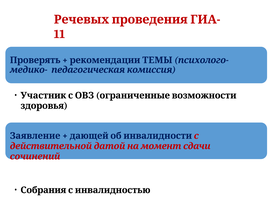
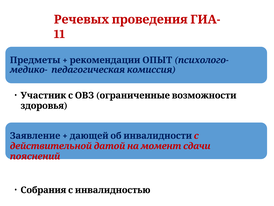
Проверять: Проверять -> Предметы (35, 60)
ТЕМЫ: ТЕМЫ -> ОПЫТ (157, 60)
сочинений: сочинений -> пояснений (35, 156)
